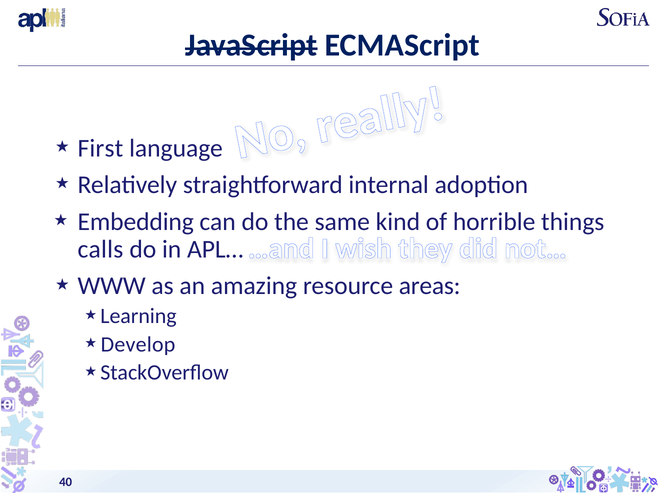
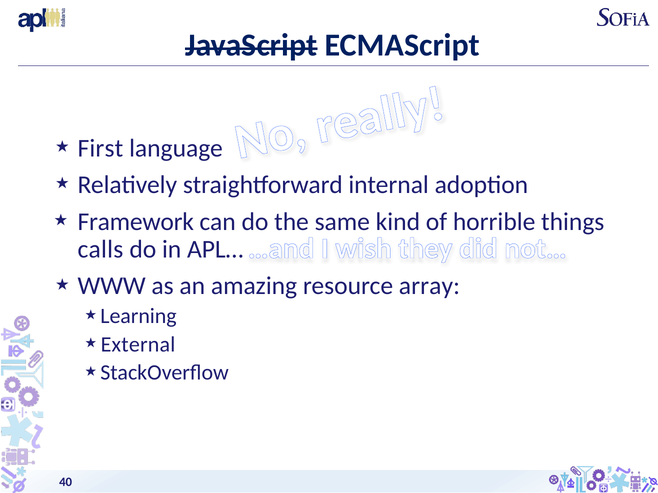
Embedding: Embedding -> Framework (136, 222)
areas: areas -> array (429, 286)
Develop: Develop -> External (138, 345)
